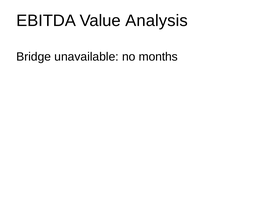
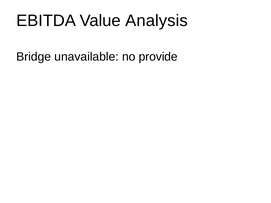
months: months -> provide (158, 57)
